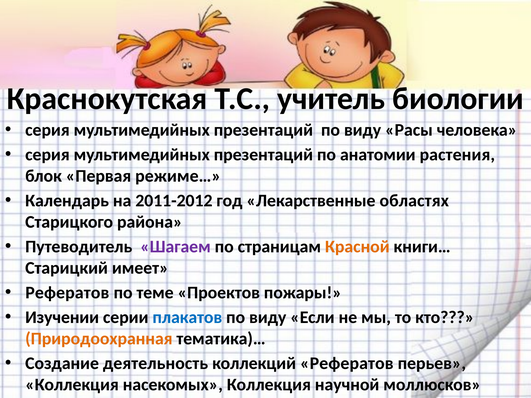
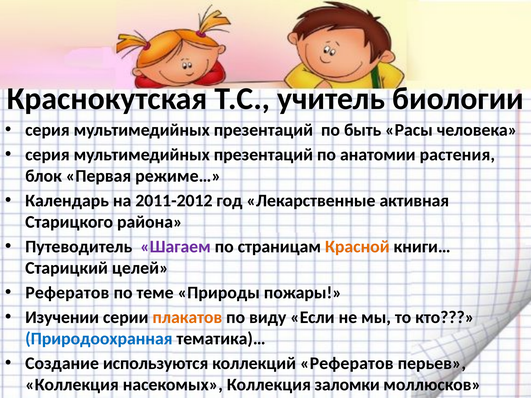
презентаций по виду: виду -> быть (363, 130)
областях: областях -> активная (414, 201)
имеет: имеет -> целей (140, 268)
Проектов: Проектов -> Природы (219, 293)
плакатов colour: blue -> orange (187, 318)
Природоохранная colour: orange -> blue (99, 339)
деятельность: деятельность -> используются (156, 364)
научной: научной -> заломки (347, 385)
